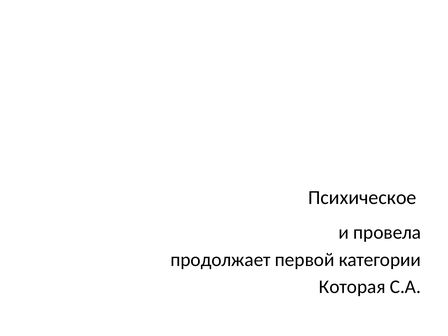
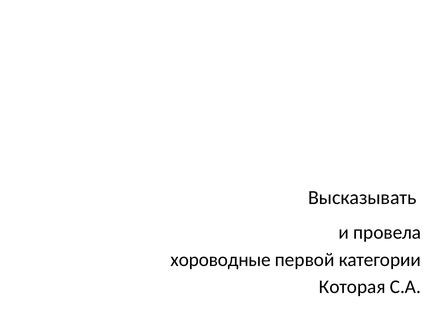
Психическое: Психическое -> Высказывать (362, 198)
продолжает: продолжает -> хороводные (221, 260)
